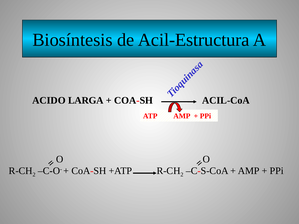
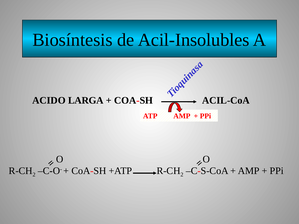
Acil-Estructura: Acil-Estructura -> Acil-Insolubles (194, 40)
